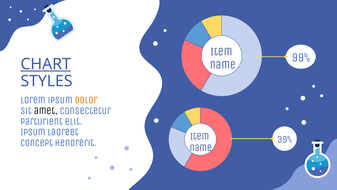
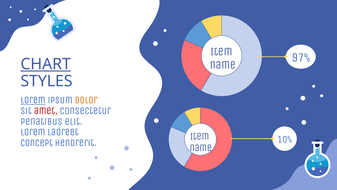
99%: 99% -> 97% (301, 57)
Lorem underline: none -> present (33, 100)
amet colour: black -> red (46, 111)
parturient: parturient -> penatibus (41, 121)
Ipsum: Ipsum -> Lorem (33, 132)
39%: 39% -> 10% (285, 139)
